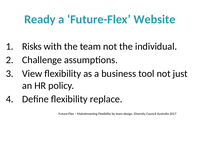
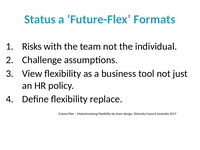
Ready: Ready -> Status (40, 19)
Website: Website -> Formats (154, 19)
